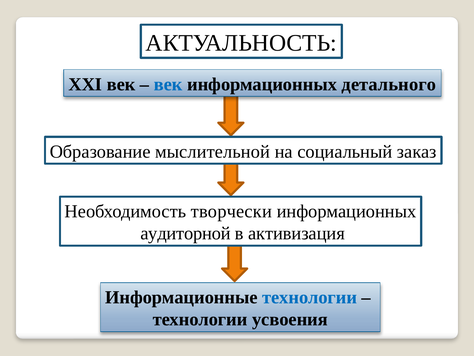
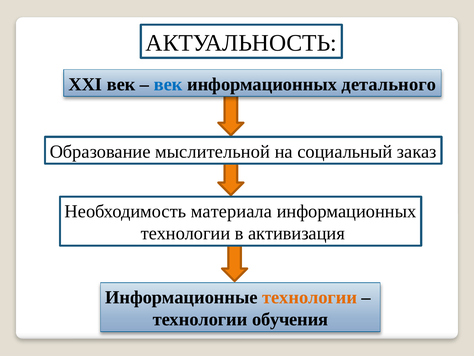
творчески: творчески -> материала (231, 211)
аудиторной: аудиторной -> технологии (185, 233)
технологии colour: blue -> orange (310, 297)
усвоения: усвоения -> обучения (290, 319)
